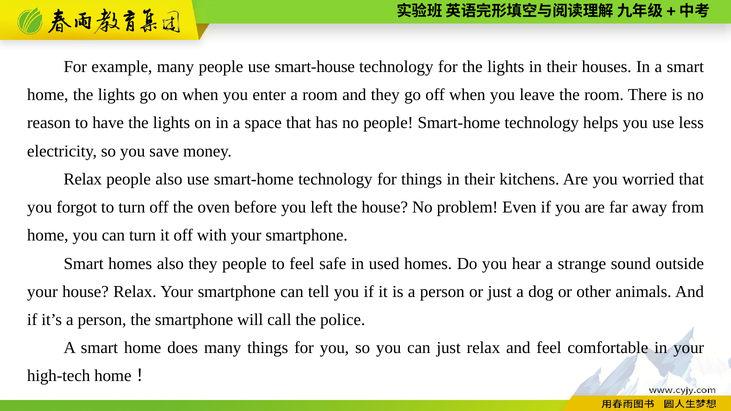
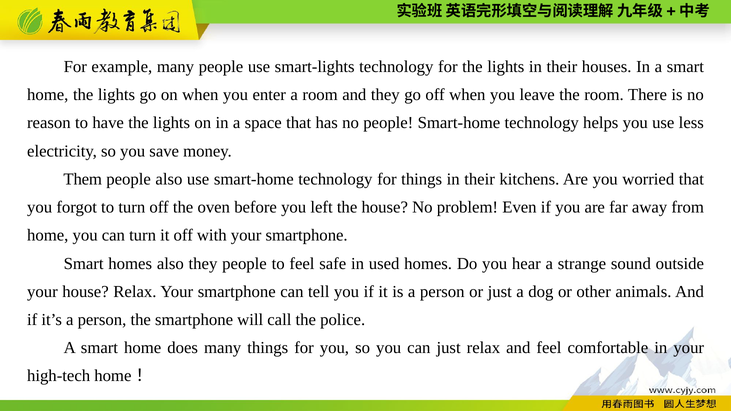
smart-house: smart-house -> smart-lights (315, 67)
Relax: Relax -> Them (83, 179)
